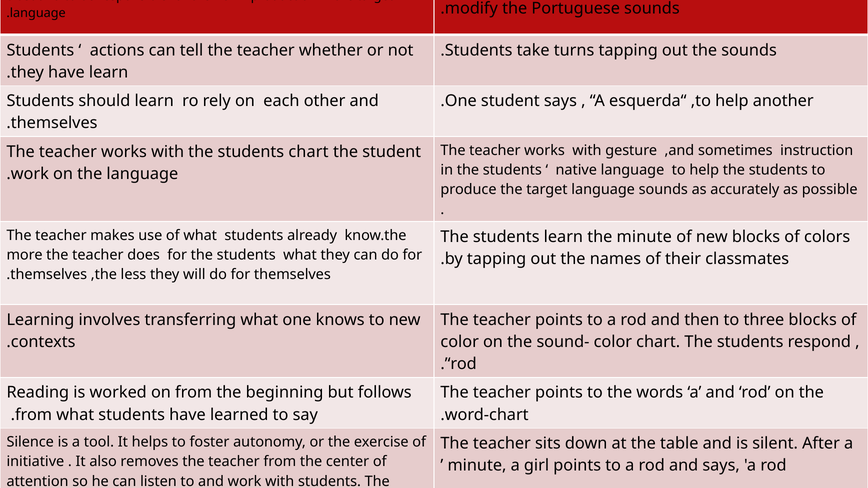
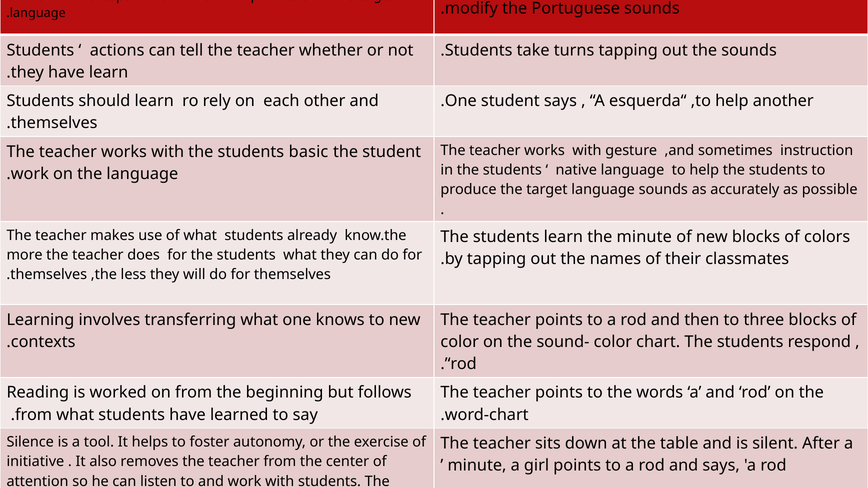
students chart: chart -> basic (309, 152)
